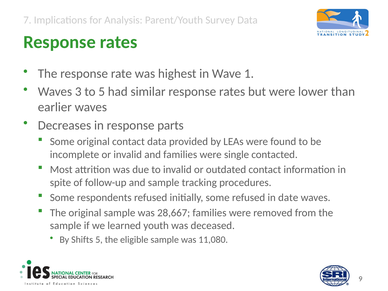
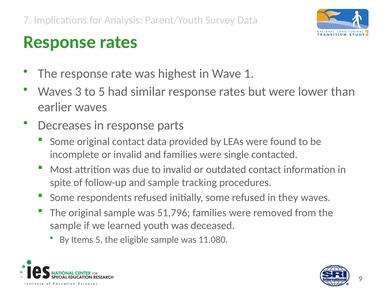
date: date -> they (288, 198)
28,667: 28,667 -> 51,796 (174, 213)
Shifts: Shifts -> Items (82, 240)
